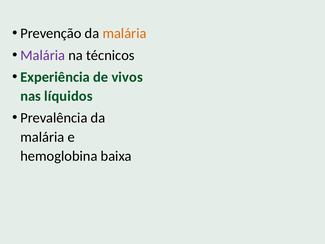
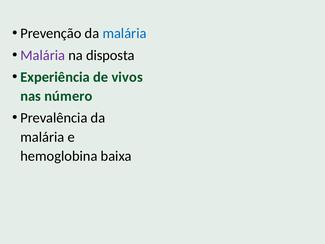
malária colour: orange -> blue (125, 33)
técnicos: técnicos -> disposta (110, 55)
líquidos: líquidos -> número (68, 96)
